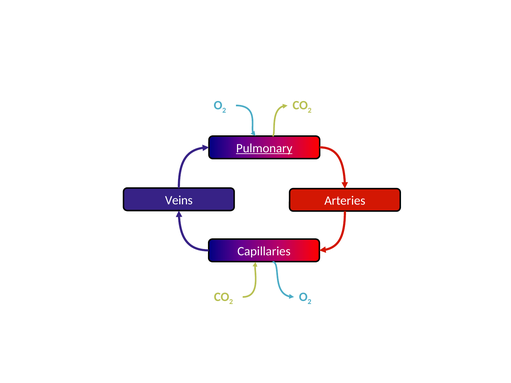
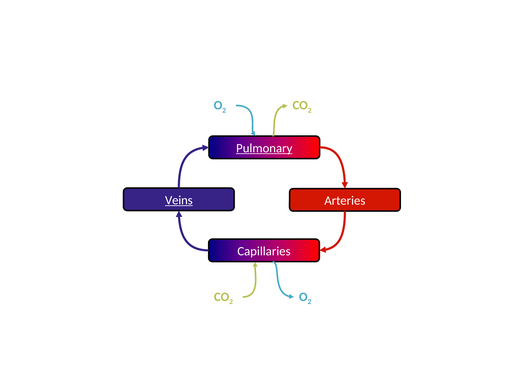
Veins underline: none -> present (179, 200)
